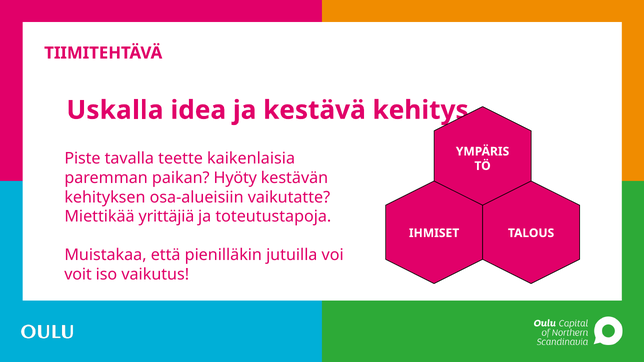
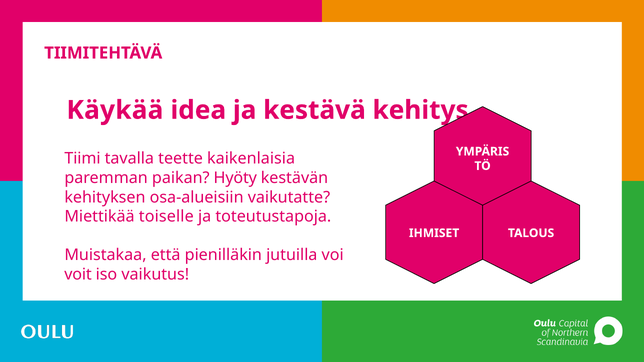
Uskalla: Uskalla -> Käykää (115, 110)
Piste: Piste -> Tiimi (82, 159)
yrittäjiä: yrittäjiä -> toiselle (166, 217)
